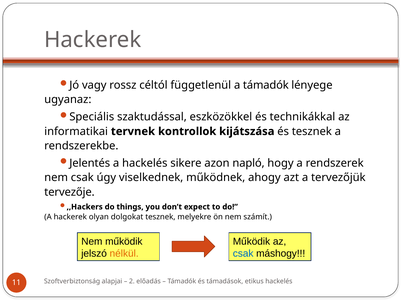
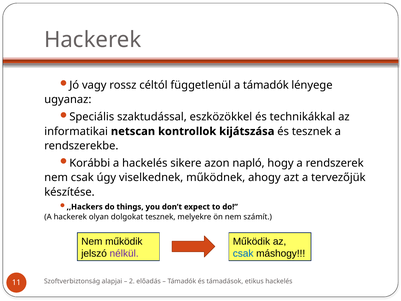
tervnek: tervnek -> netscan (133, 131)
Jelentés: Jelentés -> Korábbi (90, 163)
tervezője: tervezője -> készítése (69, 192)
nélkül colour: orange -> purple (124, 253)
